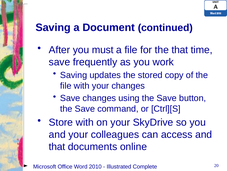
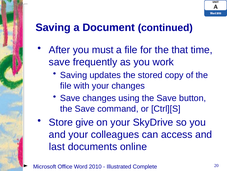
Store with: with -> give (85, 122)
that: that -> last (57, 146)
